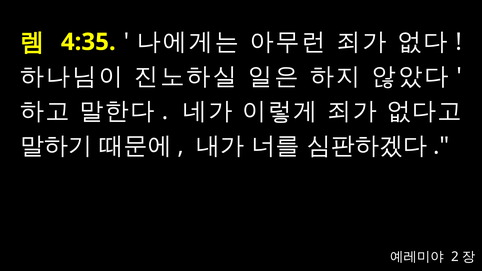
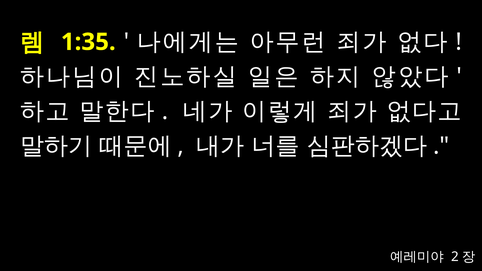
4:35: 4:35 -> 1:35 (88, 42)
